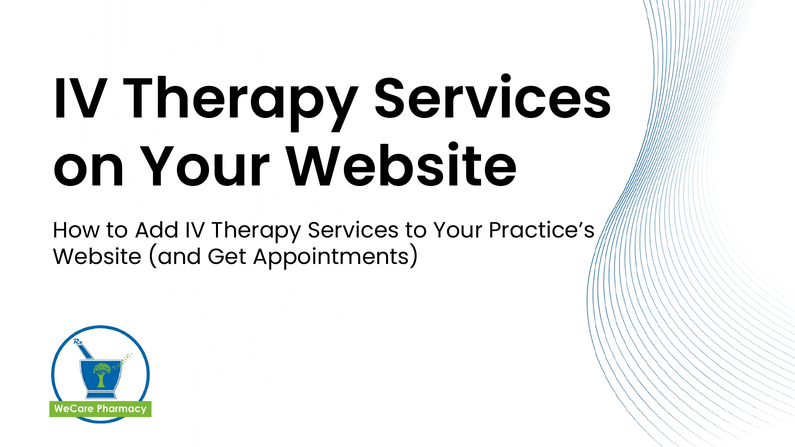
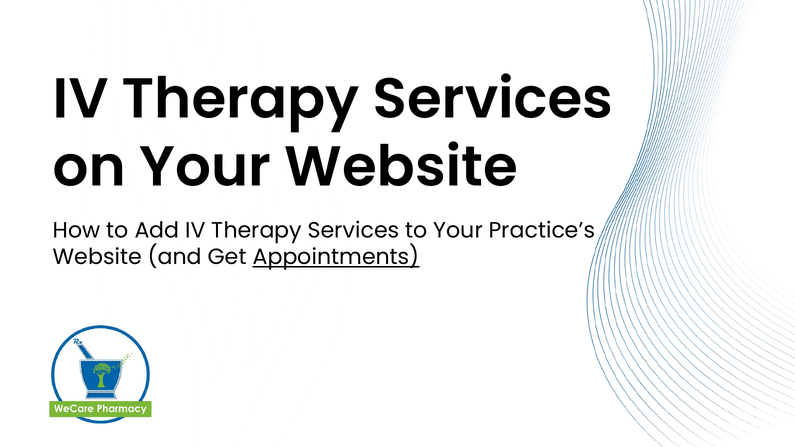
Appointments underline: none -> present (336, 257)
